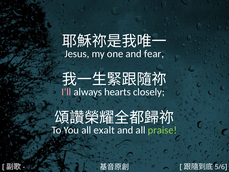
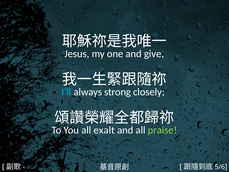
fear: fear -> give (154, 54)
I'll colour: pink -> light blue (66, 92)
hearts: hearts -> strong (118, 92)
